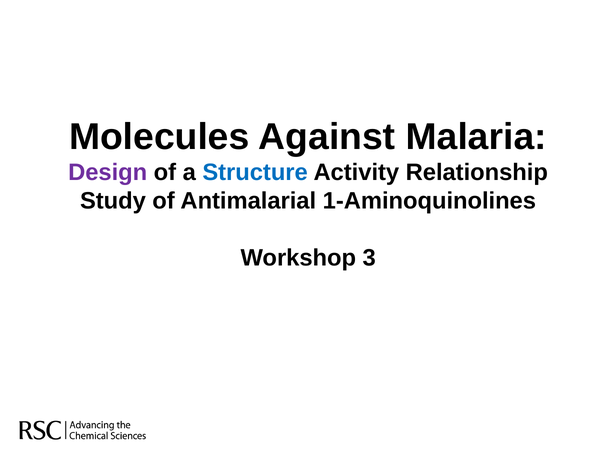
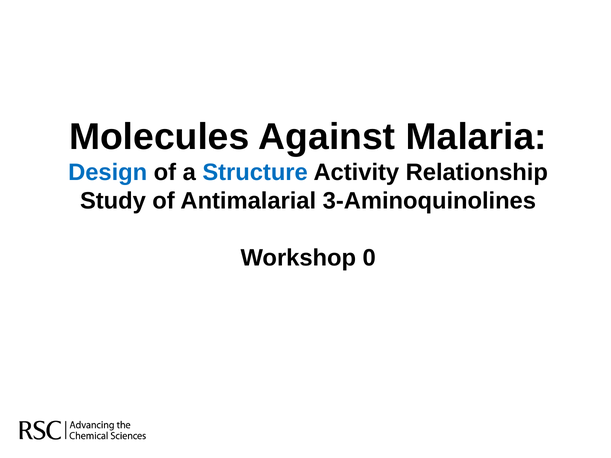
Design colour: purple -> blue (108, 173)
1-Aminoquinolines: 1-Aminoquinolines -> 3-Aminoquinolines (429, 201)
3: 3 -> 0 (369, 258)
